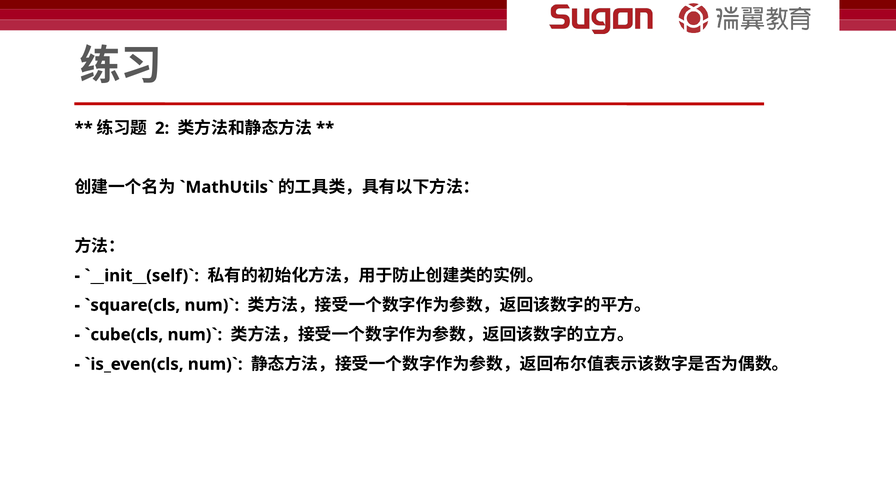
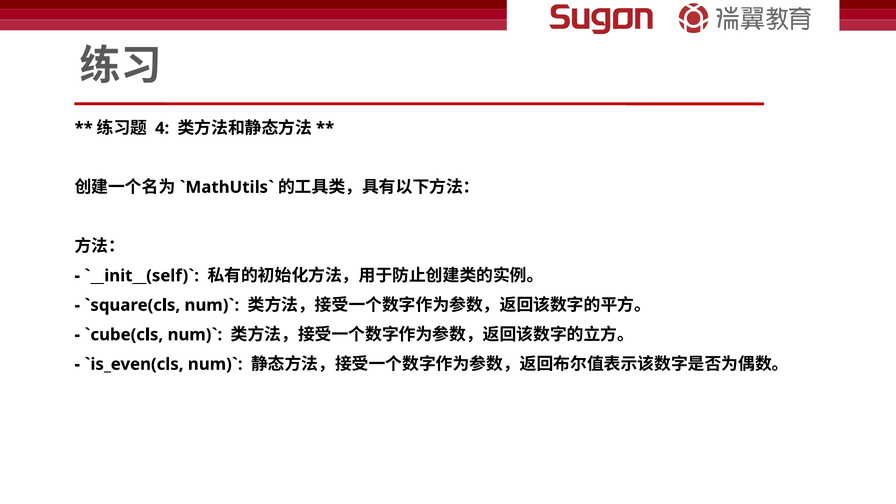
2: 2 -> 4 (162, 128)
